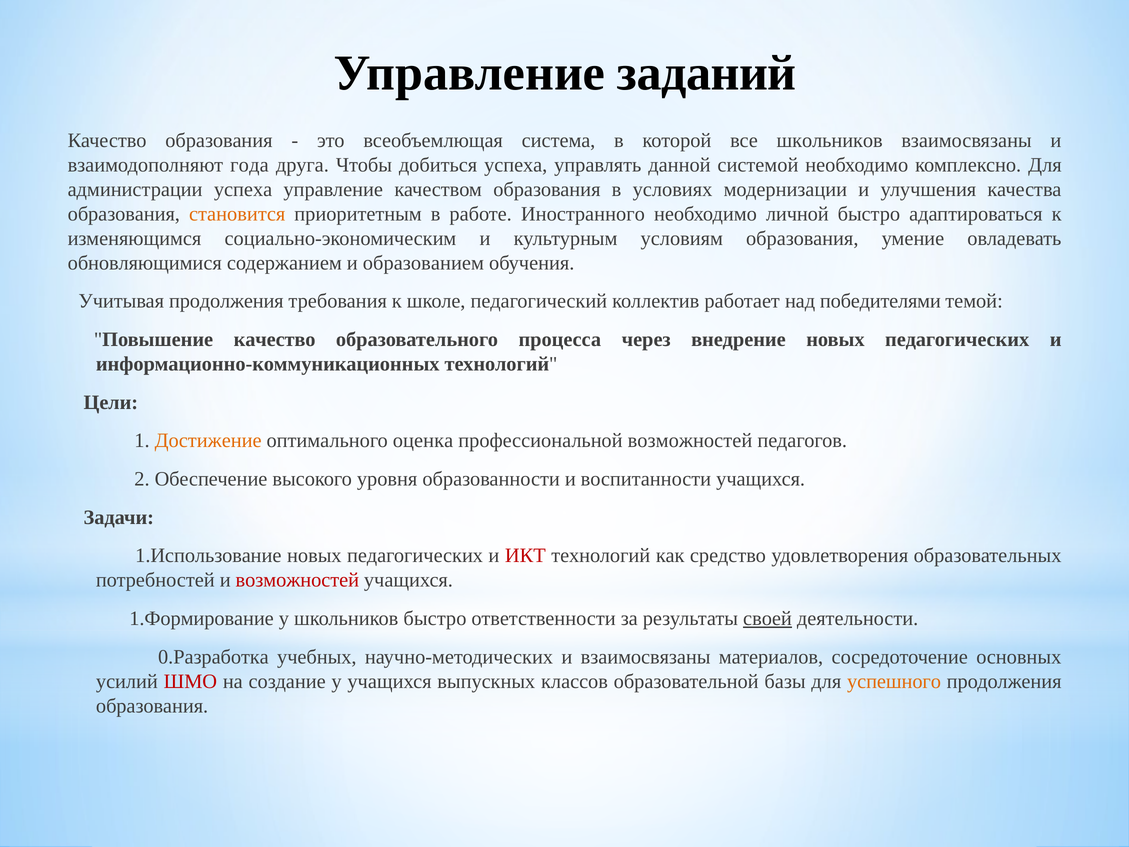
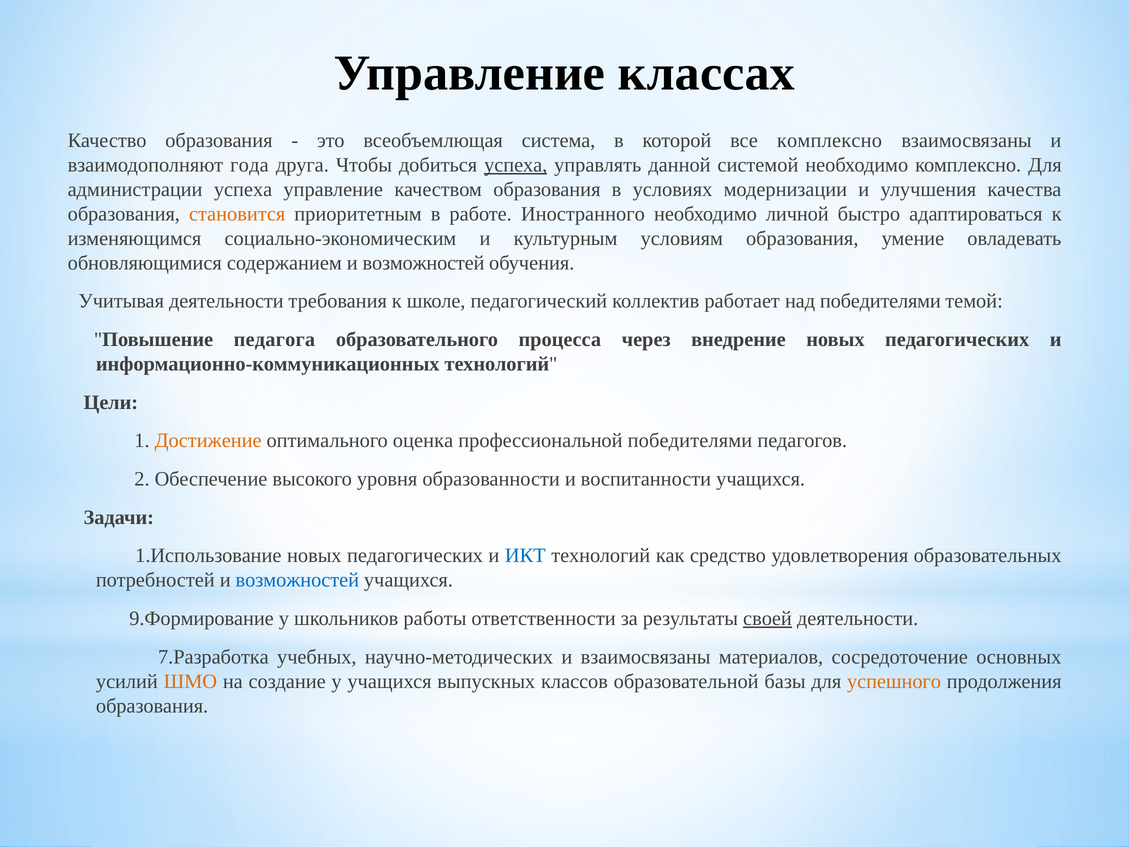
заданий: заданий -> классах (706, 73)
все школьников: школьников -> комплексно (829, 140)
успеха underline: none -> present (516, 165)
содержанием и образованием: образованием -> возможностей (424, 263)
Учитывая продолжения: продолжения -> деятельности (226, 301)
Повышение качество: качество -> педагога (274, 339)
профессиональной возможностей: возможностей -> победителями (690, 441)
ИКТ colour: red -> blue (525, 556)
возможностей colour: red -> blue (297, 580)
1.Формирование: 1.Формирование -> 9.Формирование (202, 618)
школьников быстро: быстро -> работы (435, 618)
0.Разработка: 0.Разработка -> 7.Разработка (213, 657)
ШМО colour: red -> orange (190, 681)
